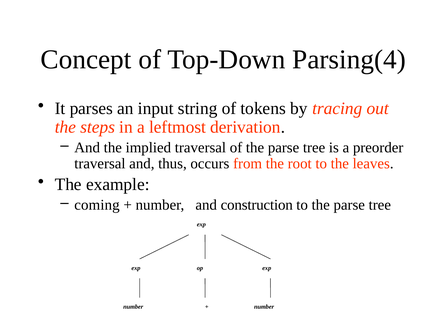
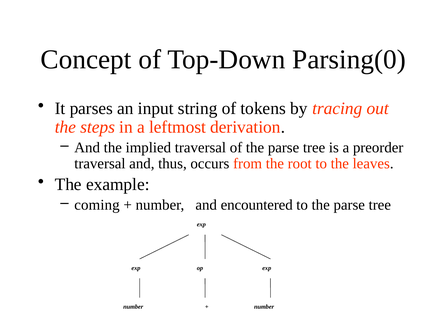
Parsing(4: Parsing(4 -> Parsing(0 (349, 60)
construction: construction -> encountered (257, 205)
